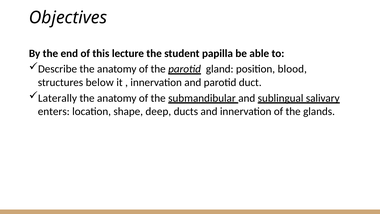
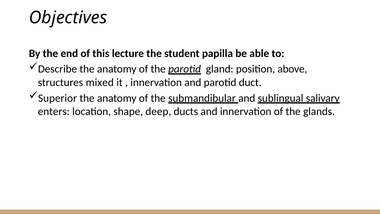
blood: blood -> above (292, 69)
below: below -> mixed (100, 82)
Laterally: Laterally -> Superior (57, 98)
